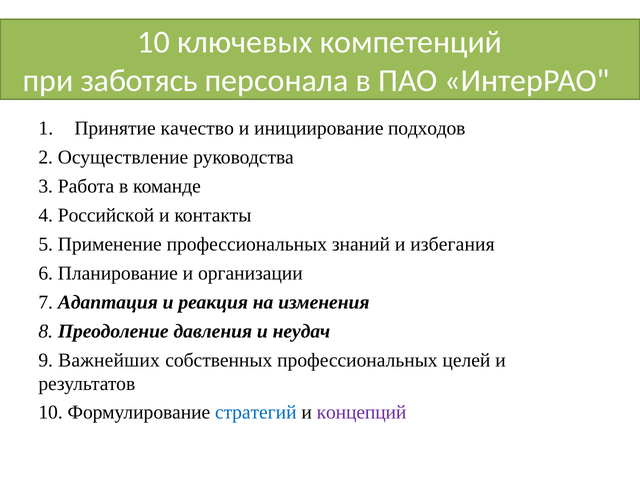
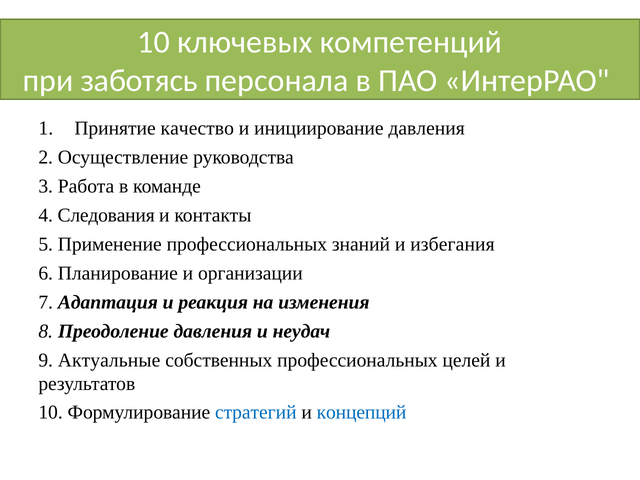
инициирование подходов: подходов -> давления (427, 128)
Российской: Российской -> Следования (106, 215)
Важнейших: Важнейших -> Актуальные (109, 360)
концепций colour: purple -> blue (362, 413)
